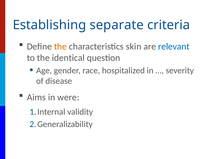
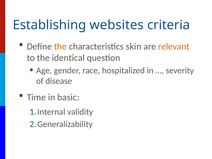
separate: separate -> websites (117, 25)
relevant colour: blue -> orange (174, 46)
Aims: Aims -> Time (36, 97)
were: were -> basic (68, 97)
